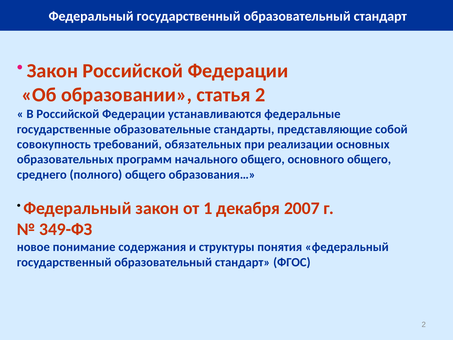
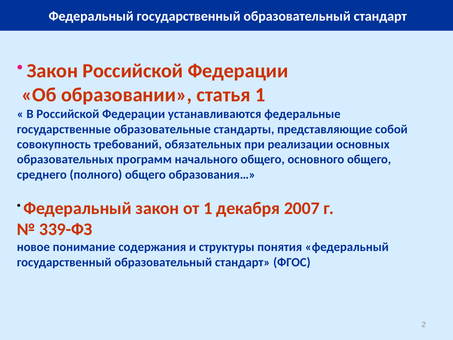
статья 2: 2 -> 1 (260, 95)
349-ФЗ: 349-ФЗ -> 339-ФЗ (66, 229)
